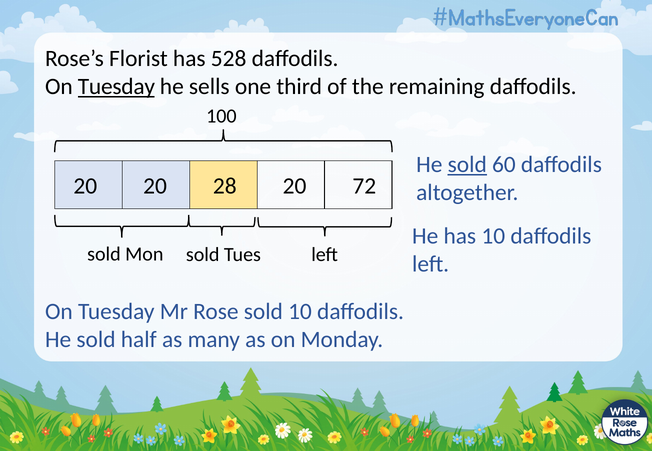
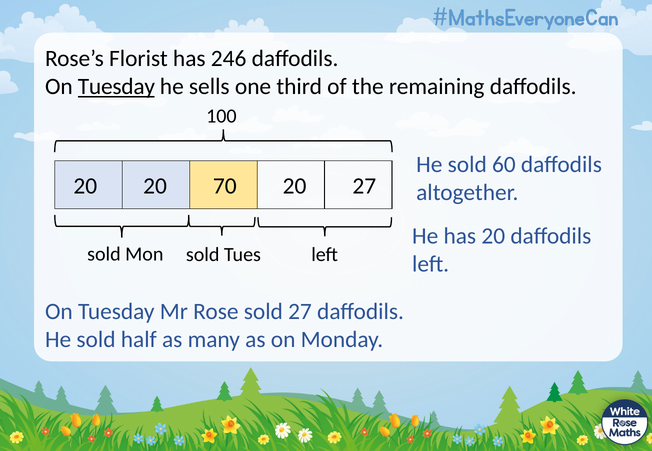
528: 528 -> 246 (229, 59)
sold underline: present -> none (467, 165)
28: 28 -> 70 (225, 186)
20 72: 72 -> 27 (364, 186)
has 10: 10 -> 20 (493, 236)
sold 10: 10 -> 27 (300, 312)
